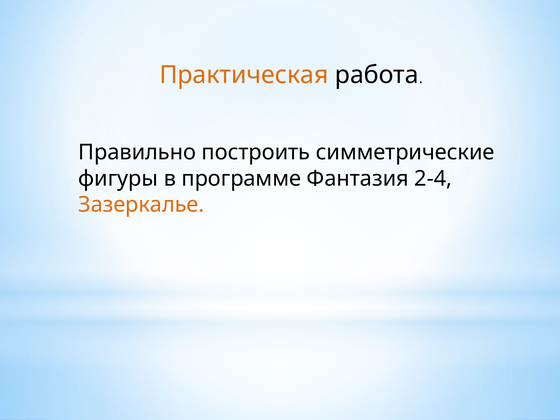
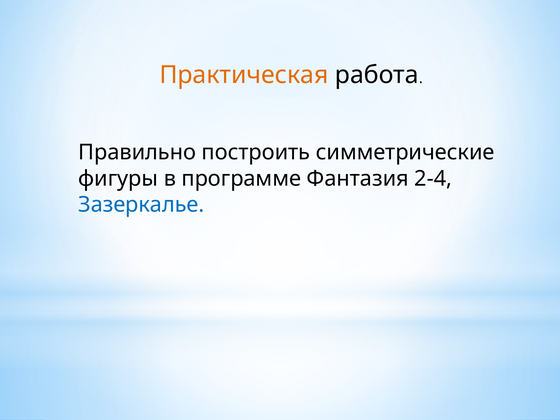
Зазеркалье colour: orange -> blue (141, 205)
